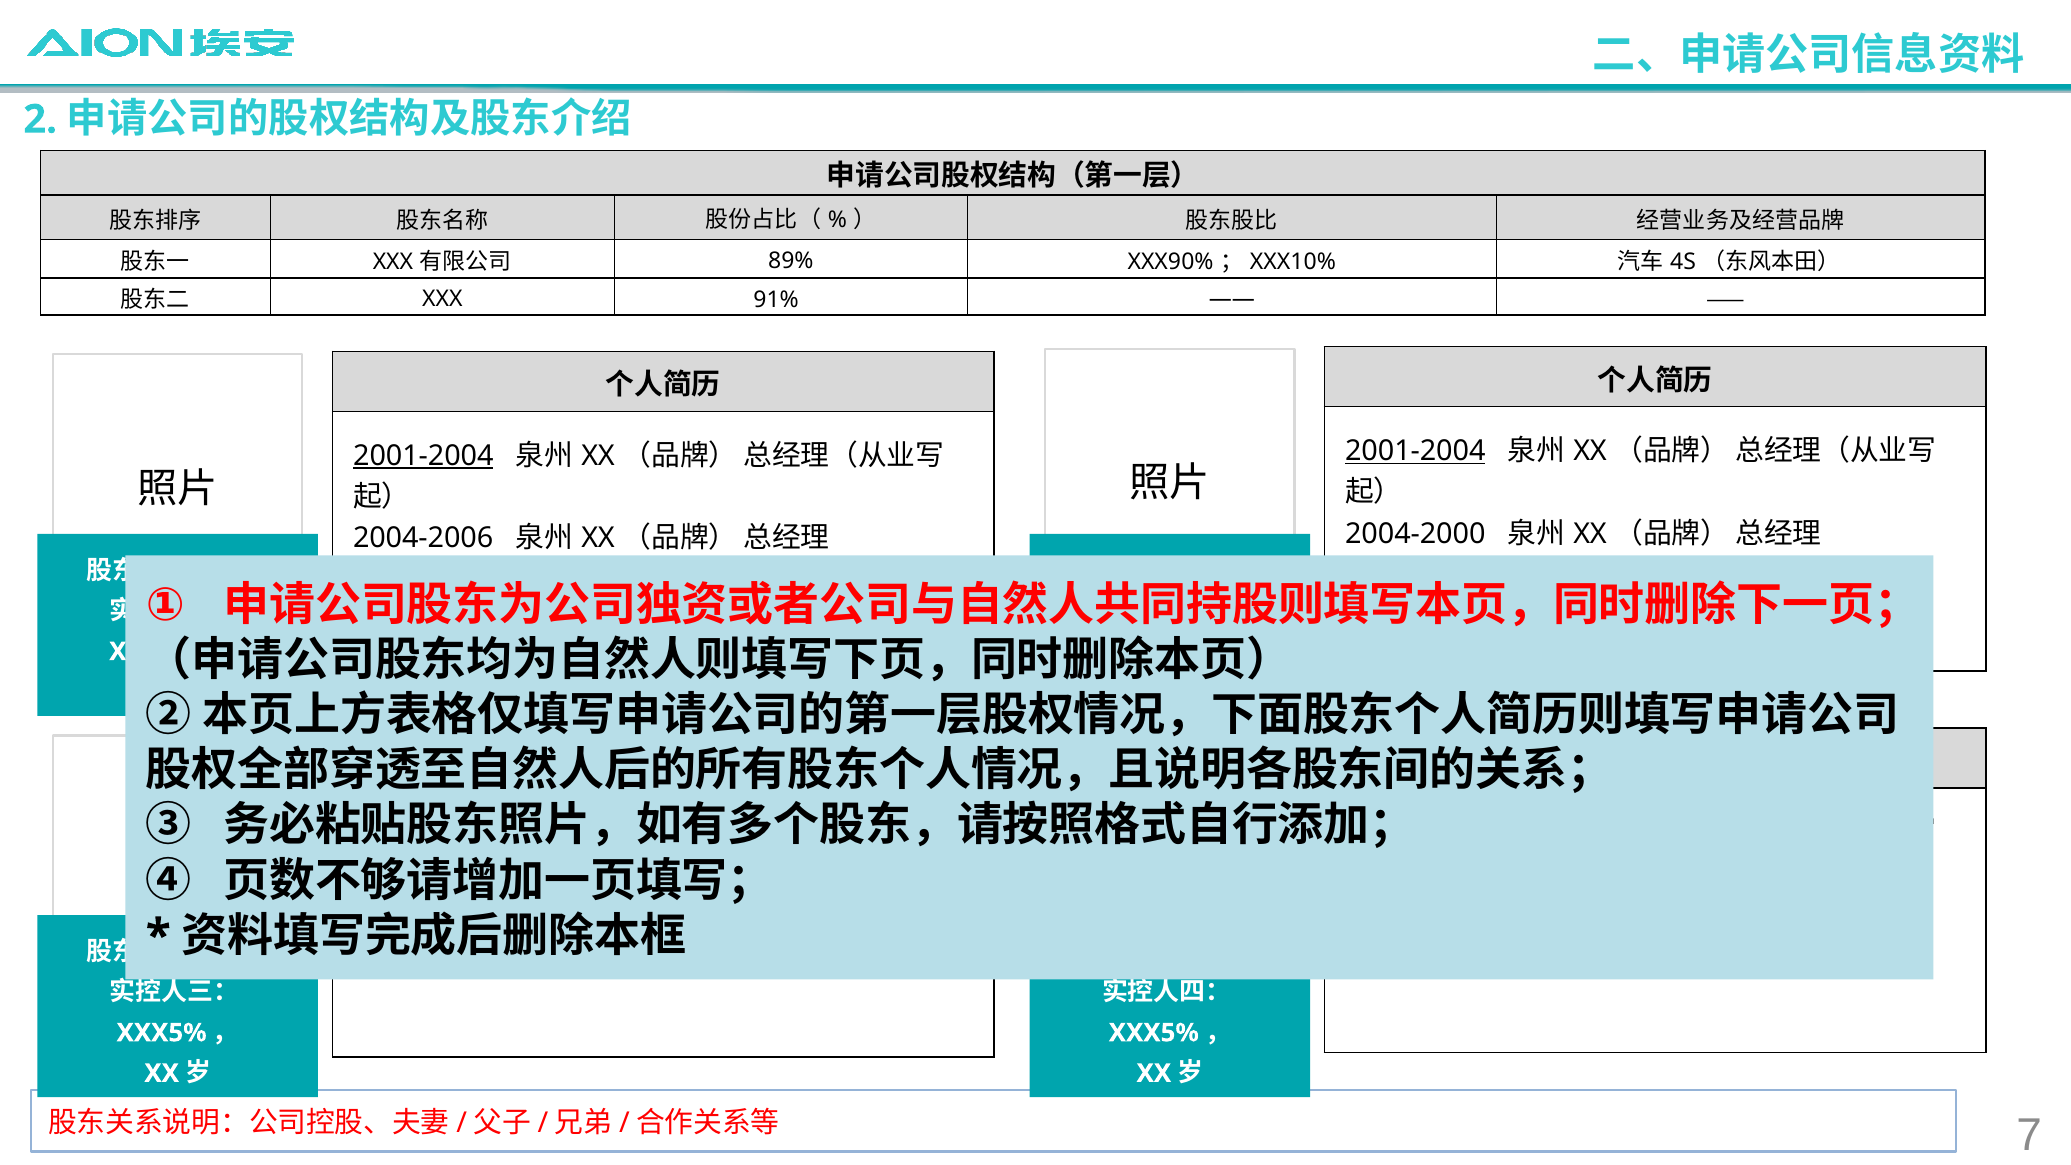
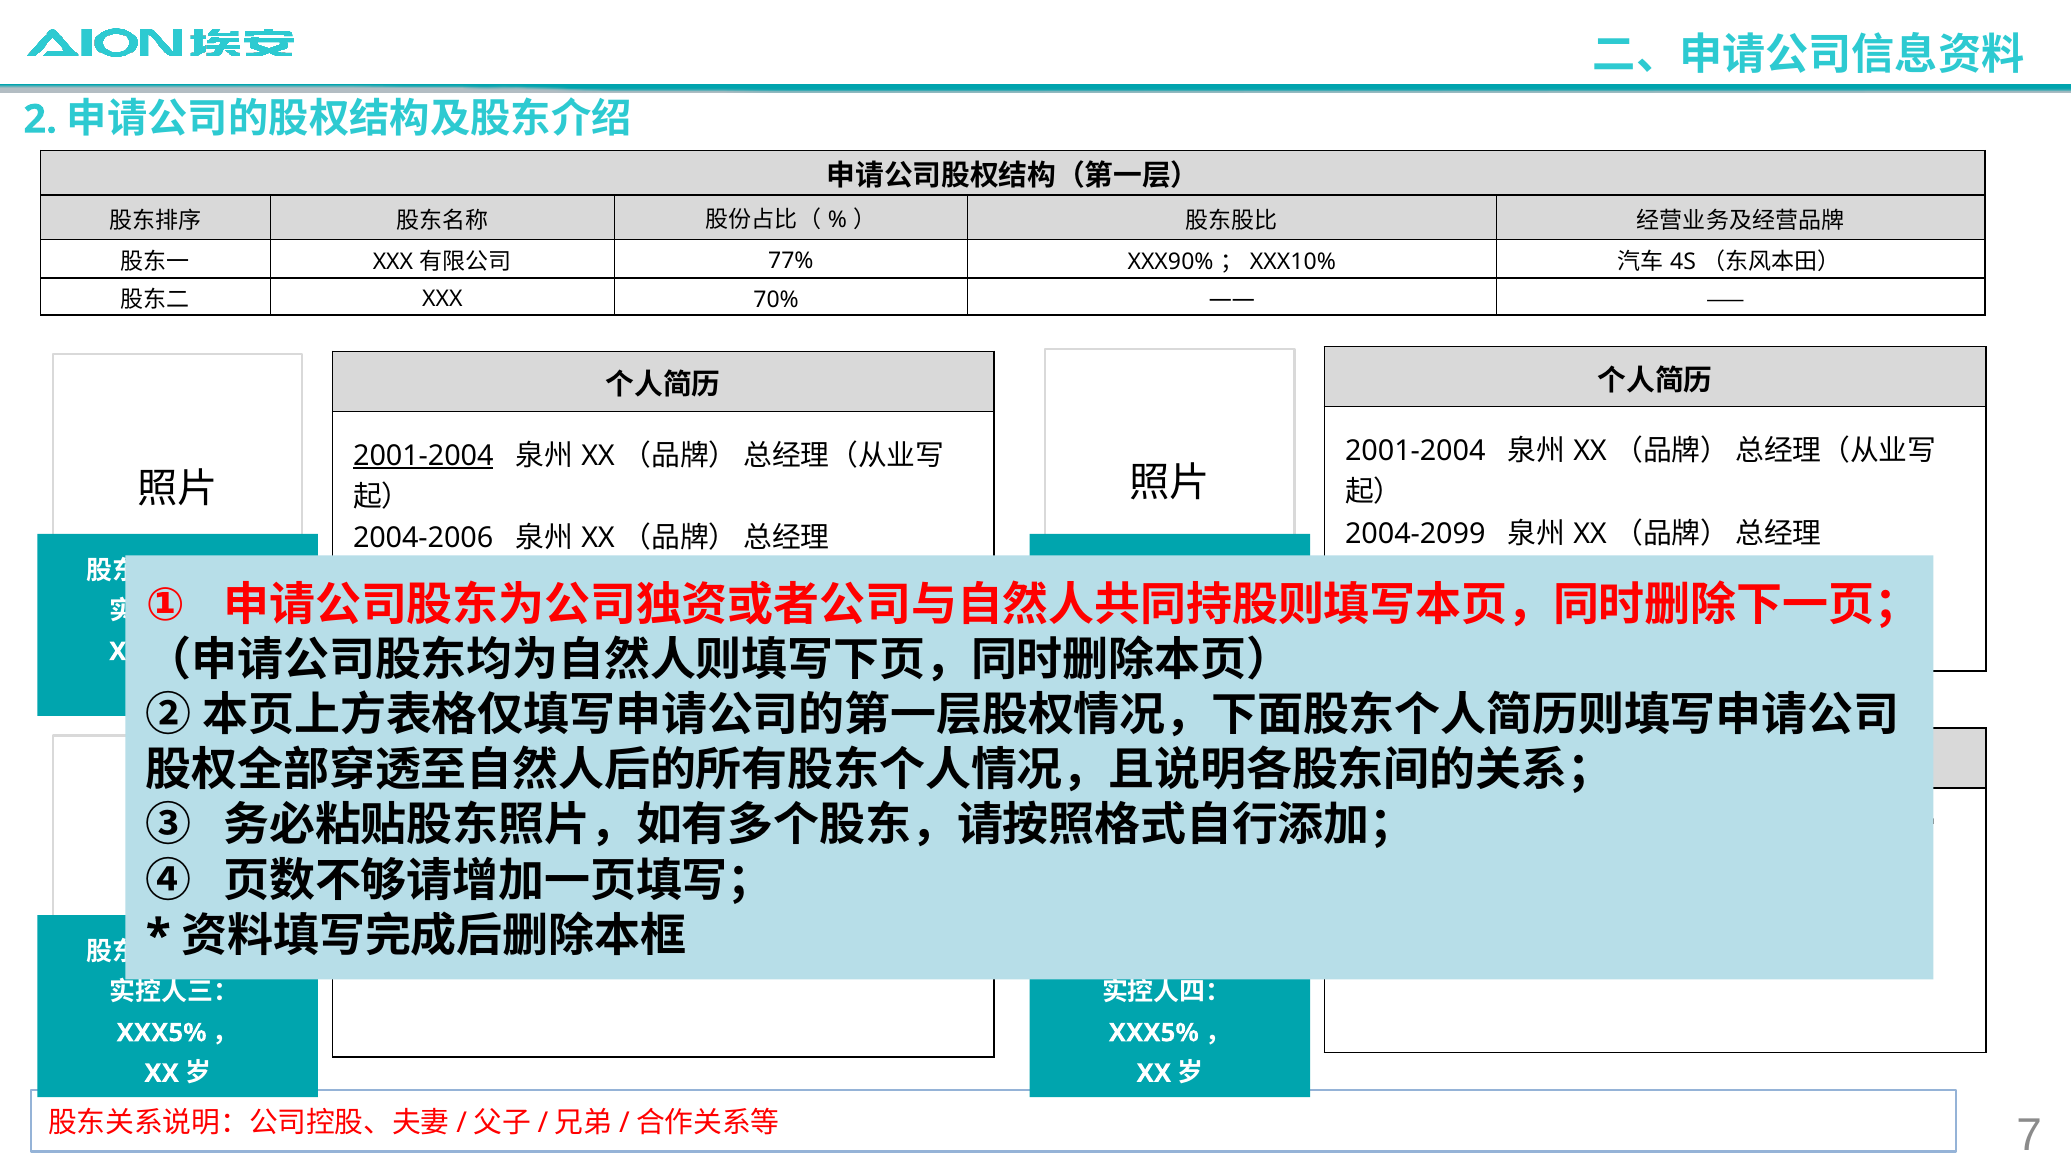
89%: 89% -> 77% (791, 261)
91%: 91% -> 70% (776, 300)
2001-2004 underline: present -> none (1415, 451)
2004-2000: 2004-2000 -> 2004-2099 (1415, 534)
